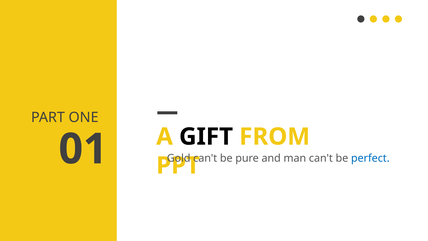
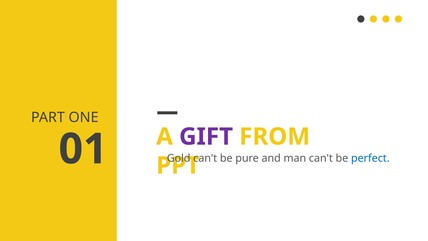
GIFT colour: black -> purple (206, 137)
